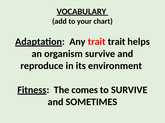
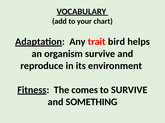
trait trait: trait -> bird (116, 42)
SOMETIMES: SOMETIMES -> SOMETHING (92, 102)
